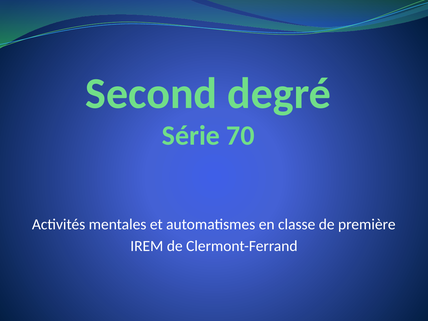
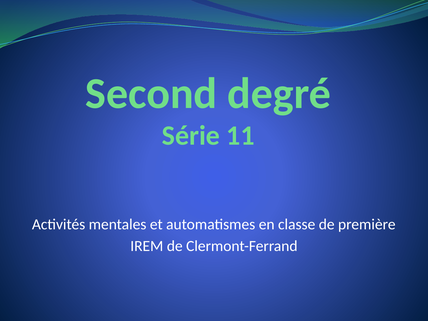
70: 70 -> 11 (240, 136)
